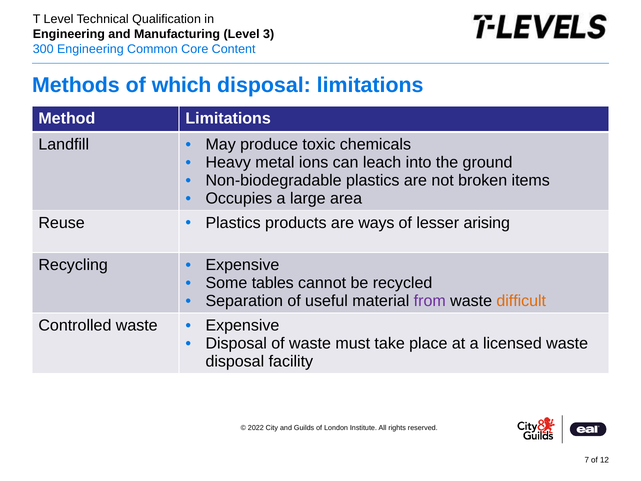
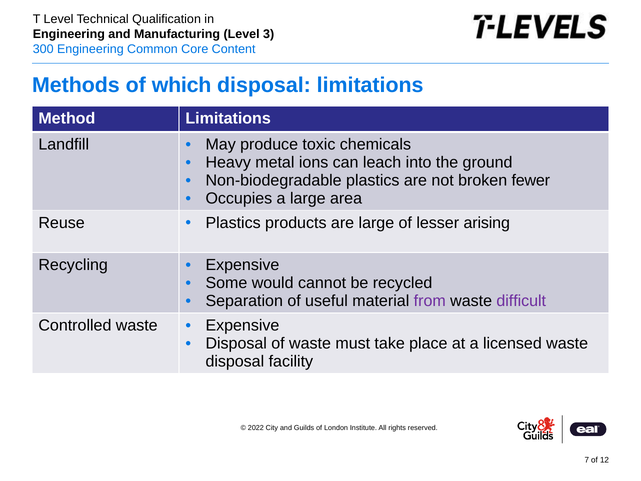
items: items -> fewer (531, 180)
are ways: ways -> large (376, 223)
tables: tables -> would (273, 283)
difficult colour: orange -> purple (521, 301)
